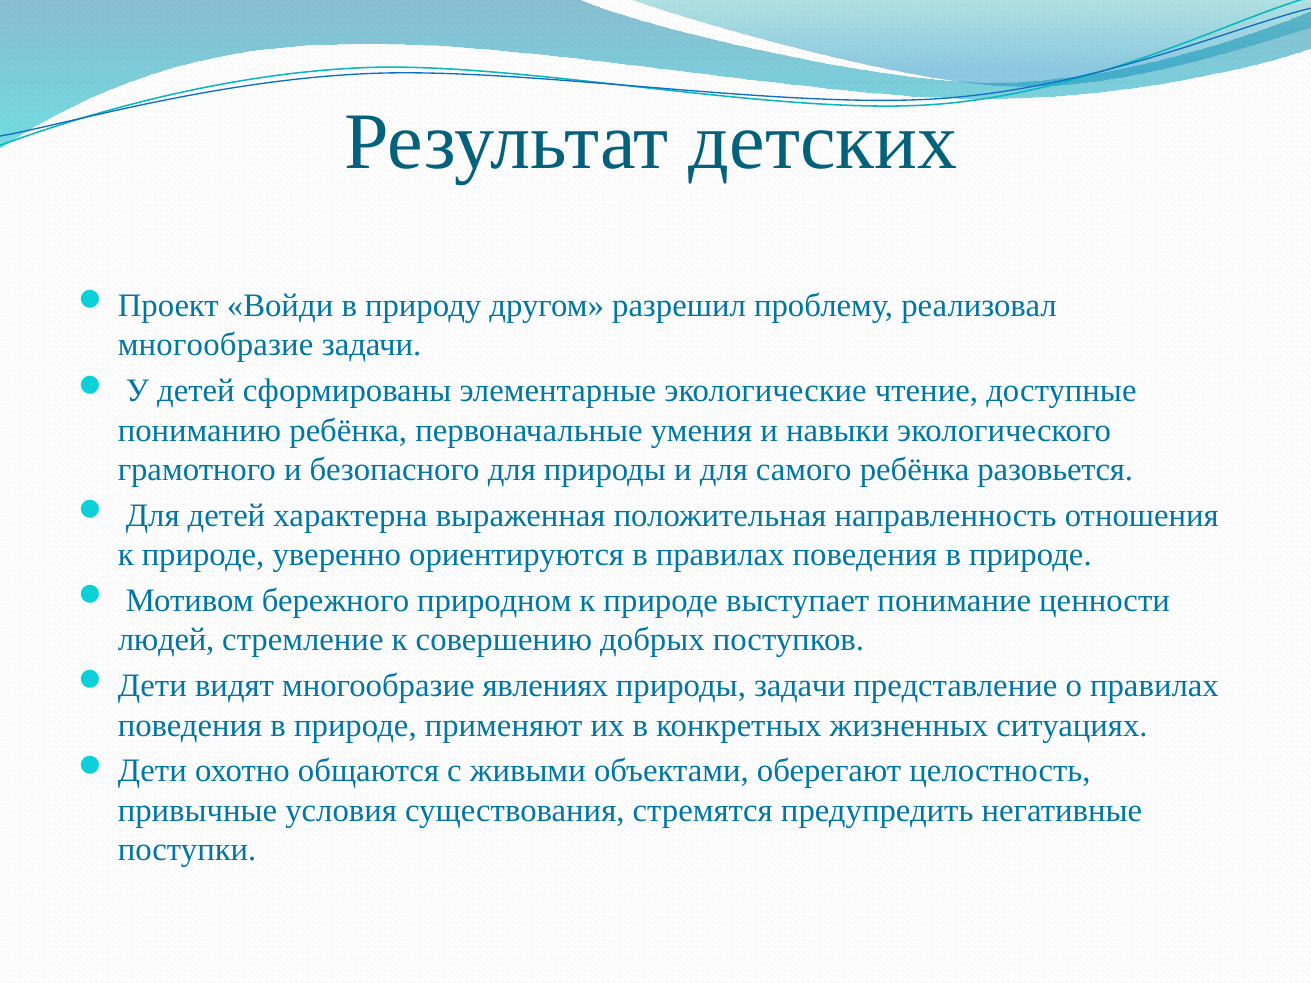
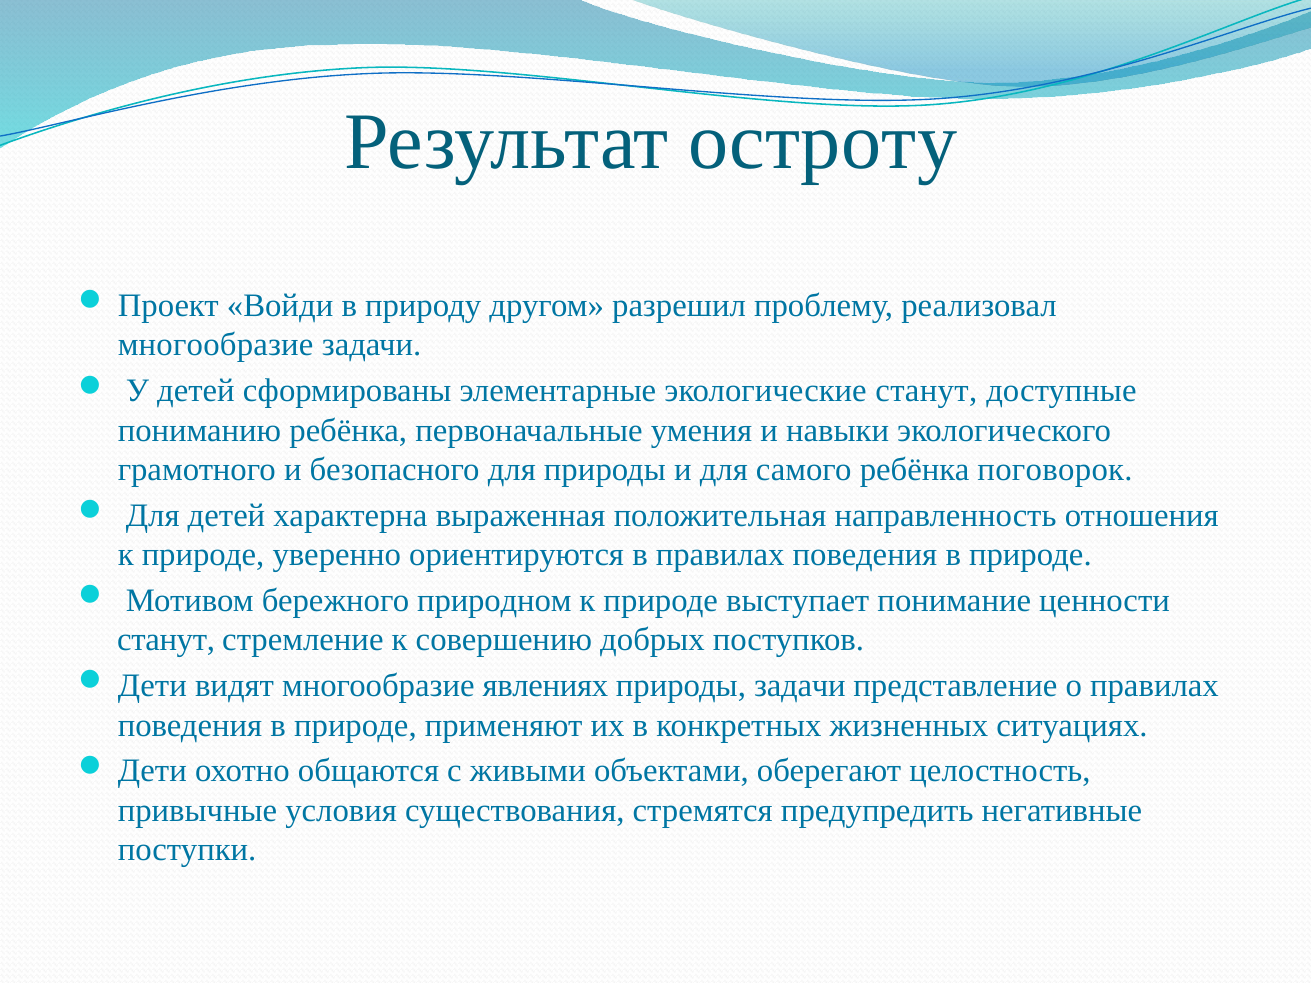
детских: детских -> остроту (823, 142)
экологические чтение: чтение -> станут (926, 391)
разовьется: разовьется -> поговорок (1055, 470)
людей: людей -> станут (166, 640)
